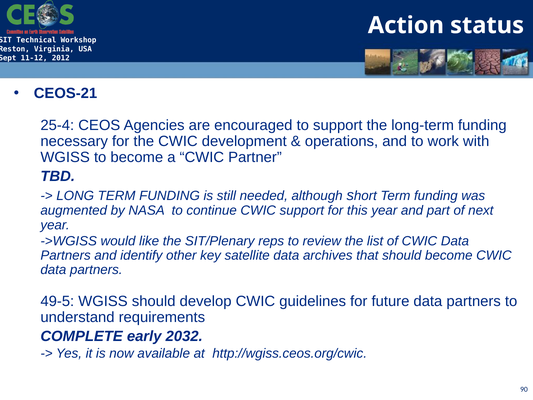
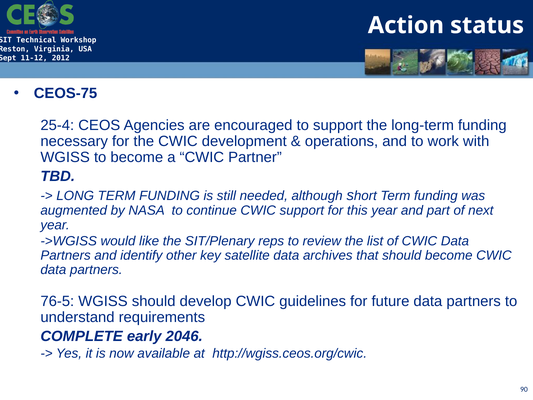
CEOS-21: CEOS-21 -> CEOS-75 (65, 93)
49-5: 49-5 -> 76-5 (57, 301)
2032: 2032 -> 2046 (184, 336)
